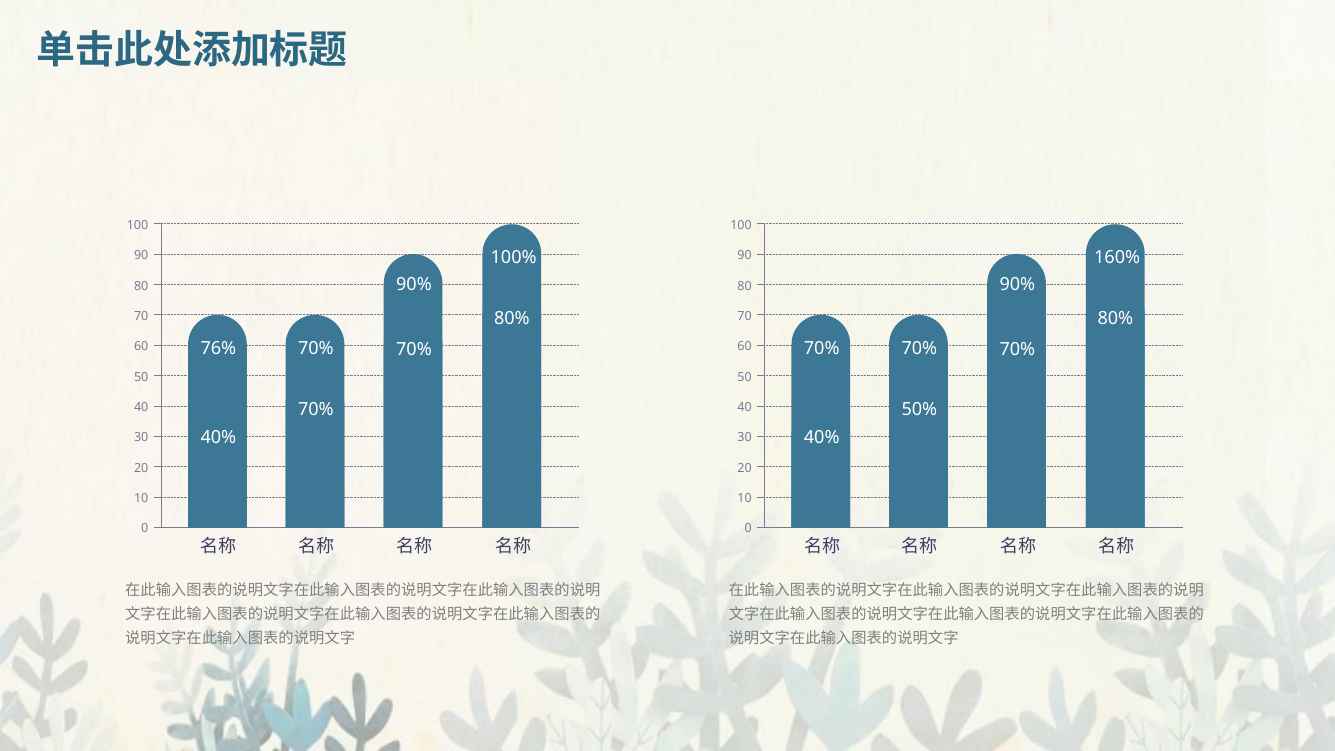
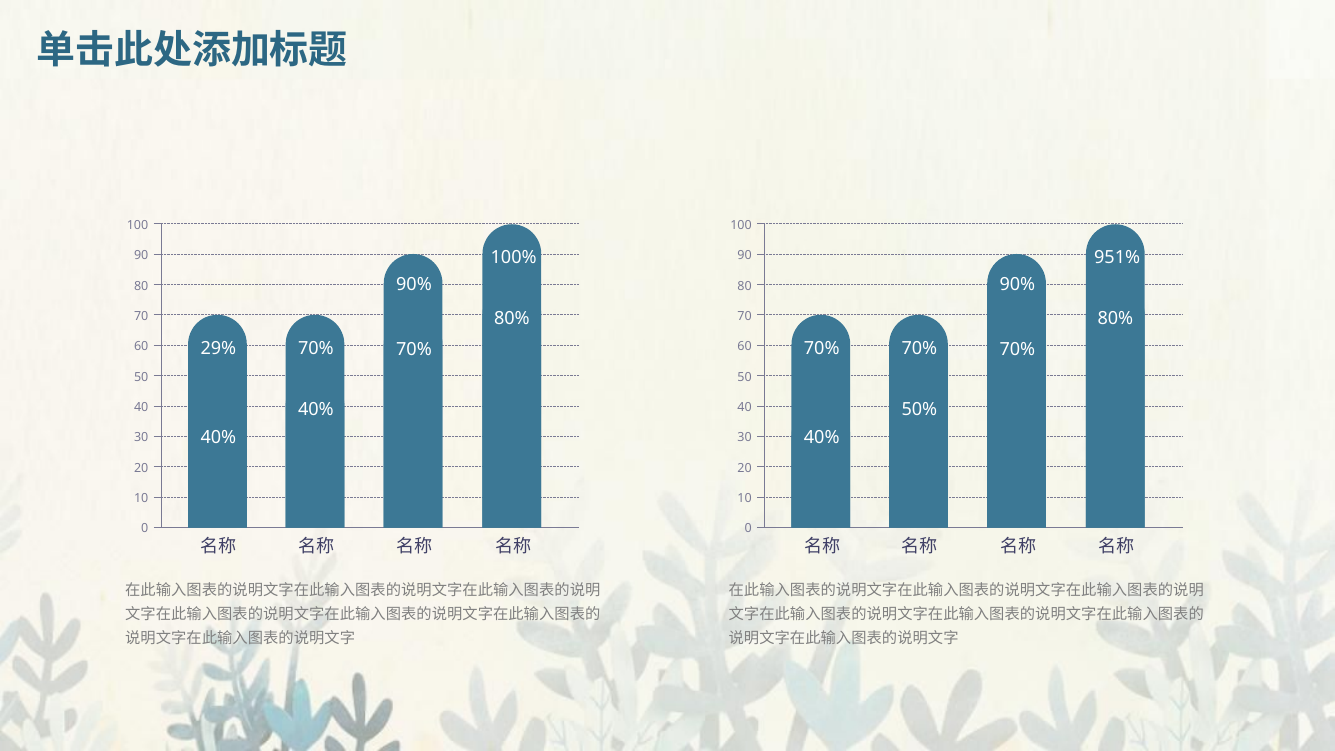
160%: 160% -> 951% (1117, 258)
76%: 76% -> 29% (218, 349)
70%: 70% -> 40% (316, 410)
